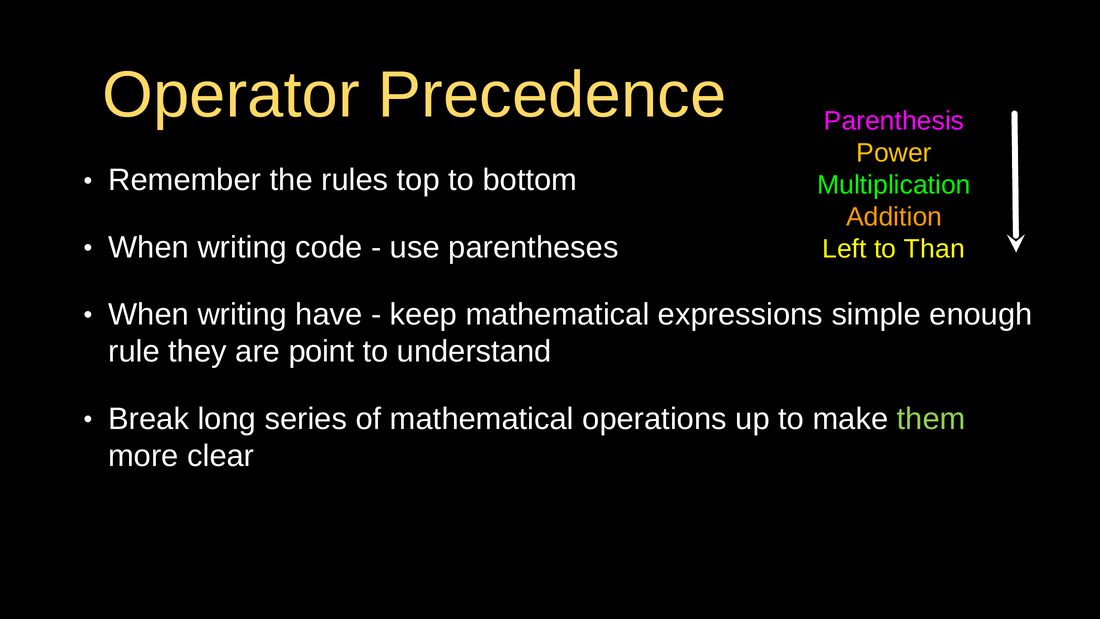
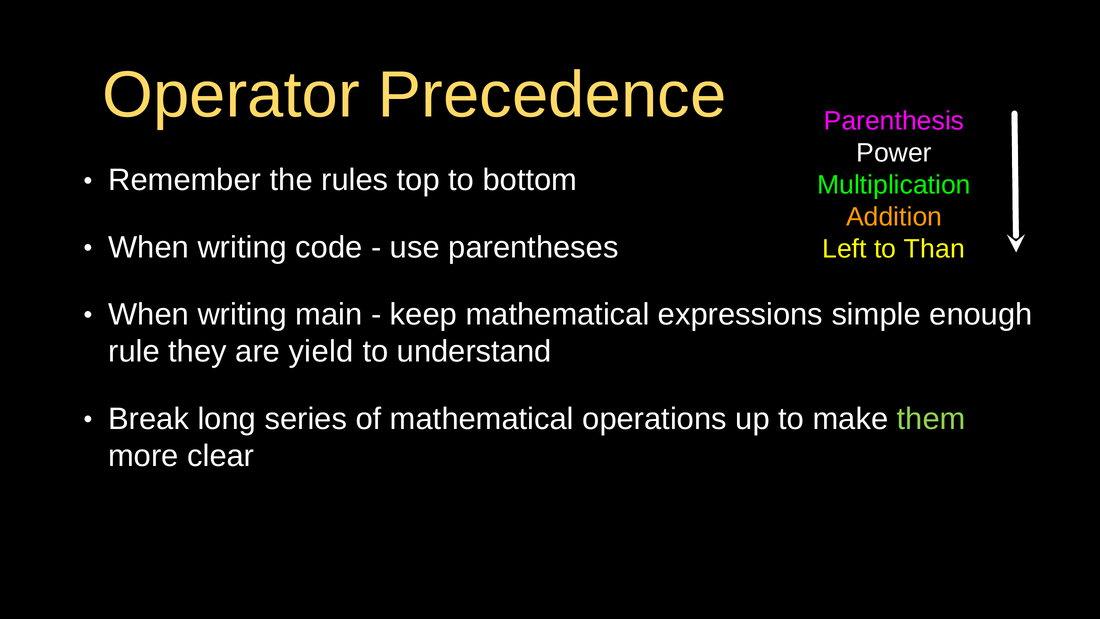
Power colour: yellow -> white (894, 153)
have: have -> main (329, 314)
point: point -> yield (321, 352)
